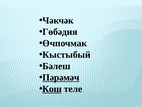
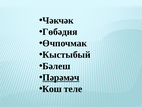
Кош underline: present -> none (52, 89)
